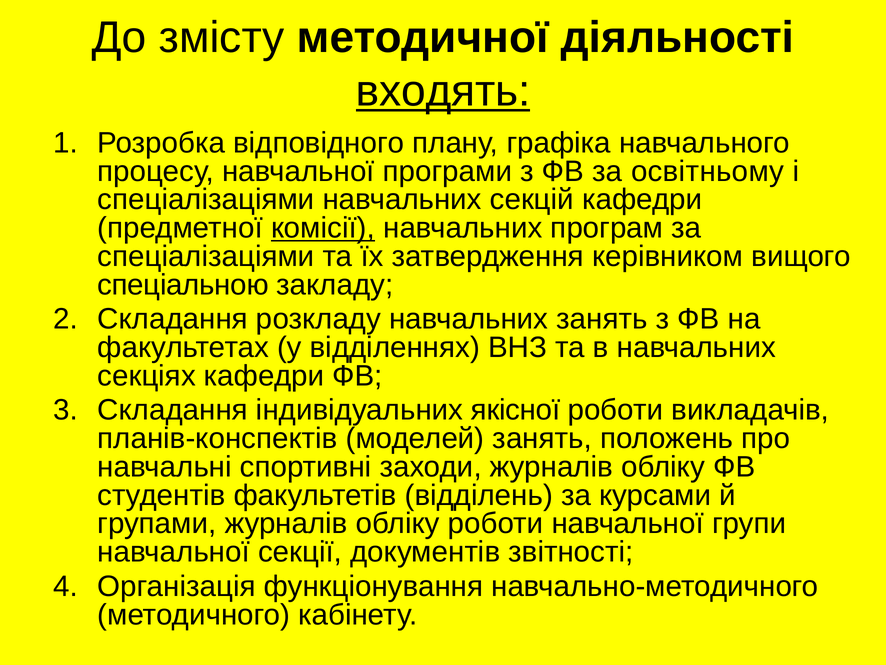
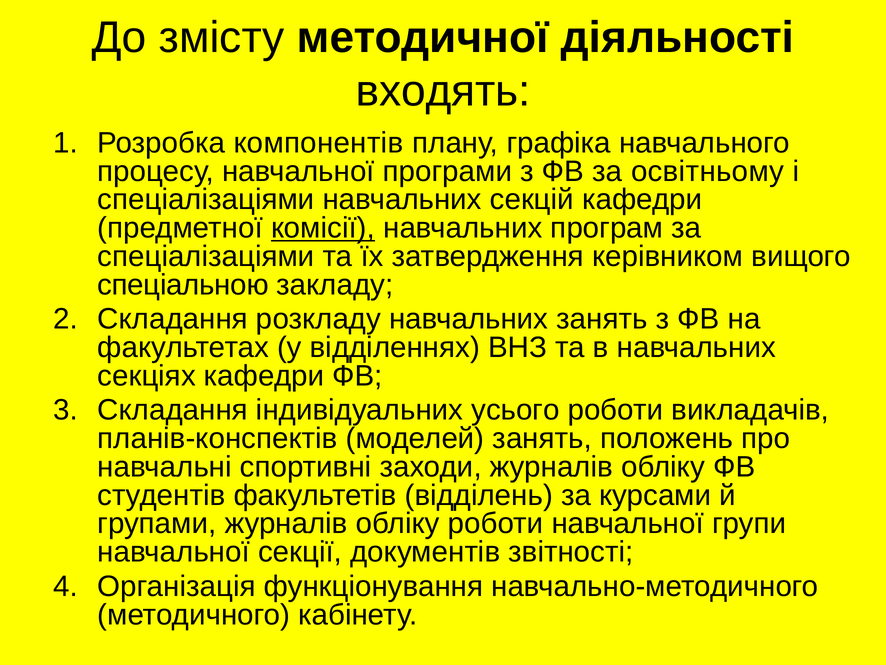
входять underline: present -> none (443, 91)
відповідного: відповідного -> компонентів (319, 143)
якісної: якісної -> усього (515, 410)
